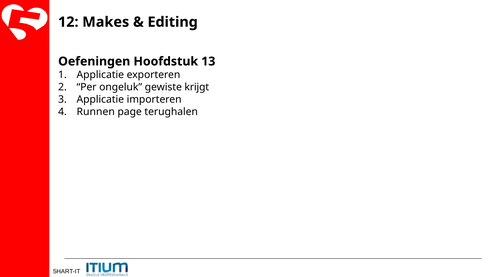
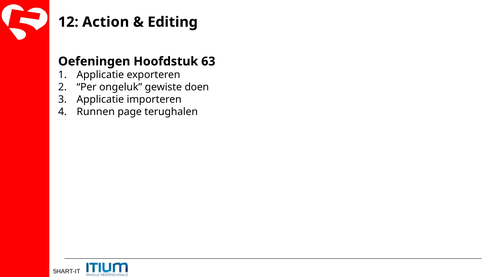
Makes: Makes -> Action (106, 22)
13: 13 -> 63 (208, 61)
krijgt: krijgt -> doen (197, 87)
